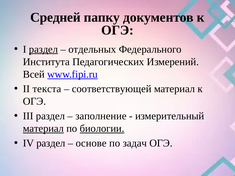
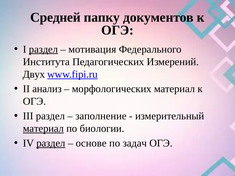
отдельных: отдельных -> мотивация (92, 49)
Всей: Всей -> Двух (34, 74)
текста: текста -> анализ (47, 89)
соответствующей: соответствующей -> морфологических (112, 89)
биологии underline: present -> none (102, 129)
раздел underline: none -> present (51, 143)
